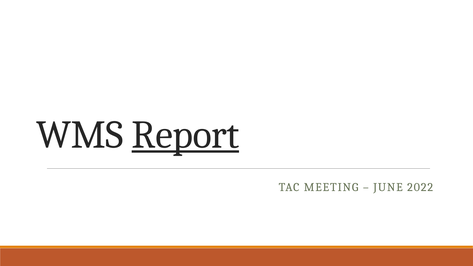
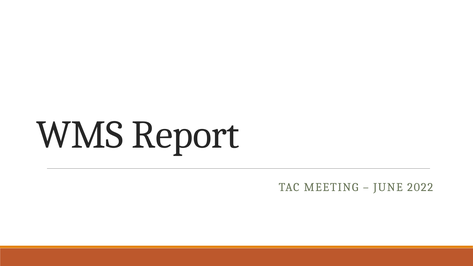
Report underline: present -> none (186, 135)
